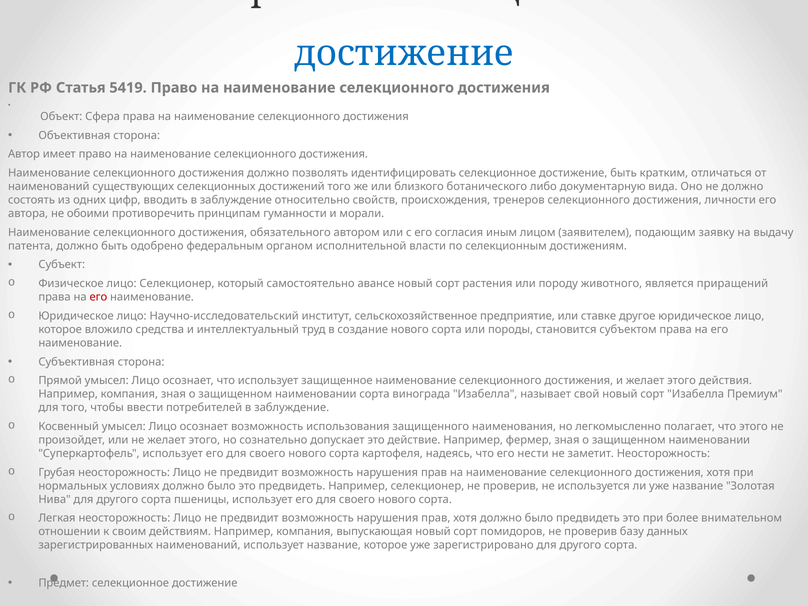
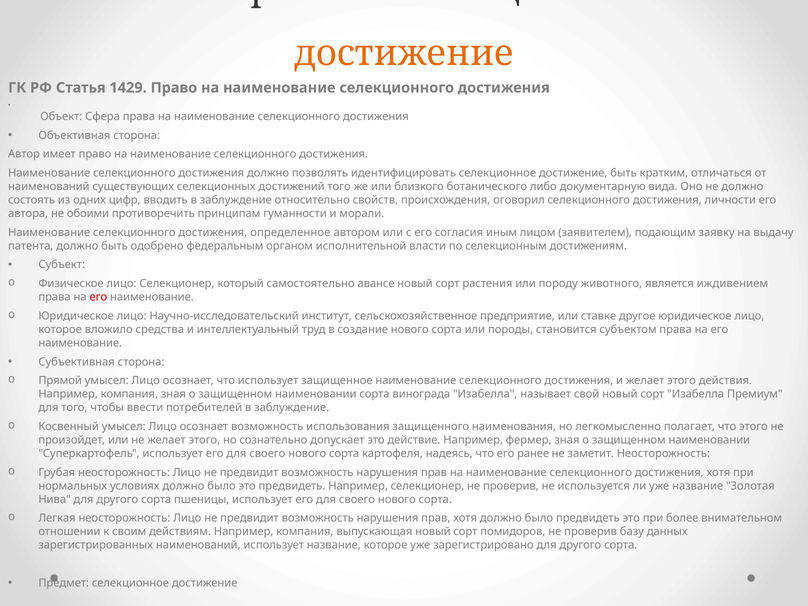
достижение colour: blue -> orange (404, 53)
5419: 5419 -> 1429 (128, 88)
тренеров: тренеров -> оговорил (519, 200)
обязательного: обязательного -> определенное (290, 232)
приращений: приращений -> иждивением (732, 284)
нести: нести -> ранее (533, 453)
